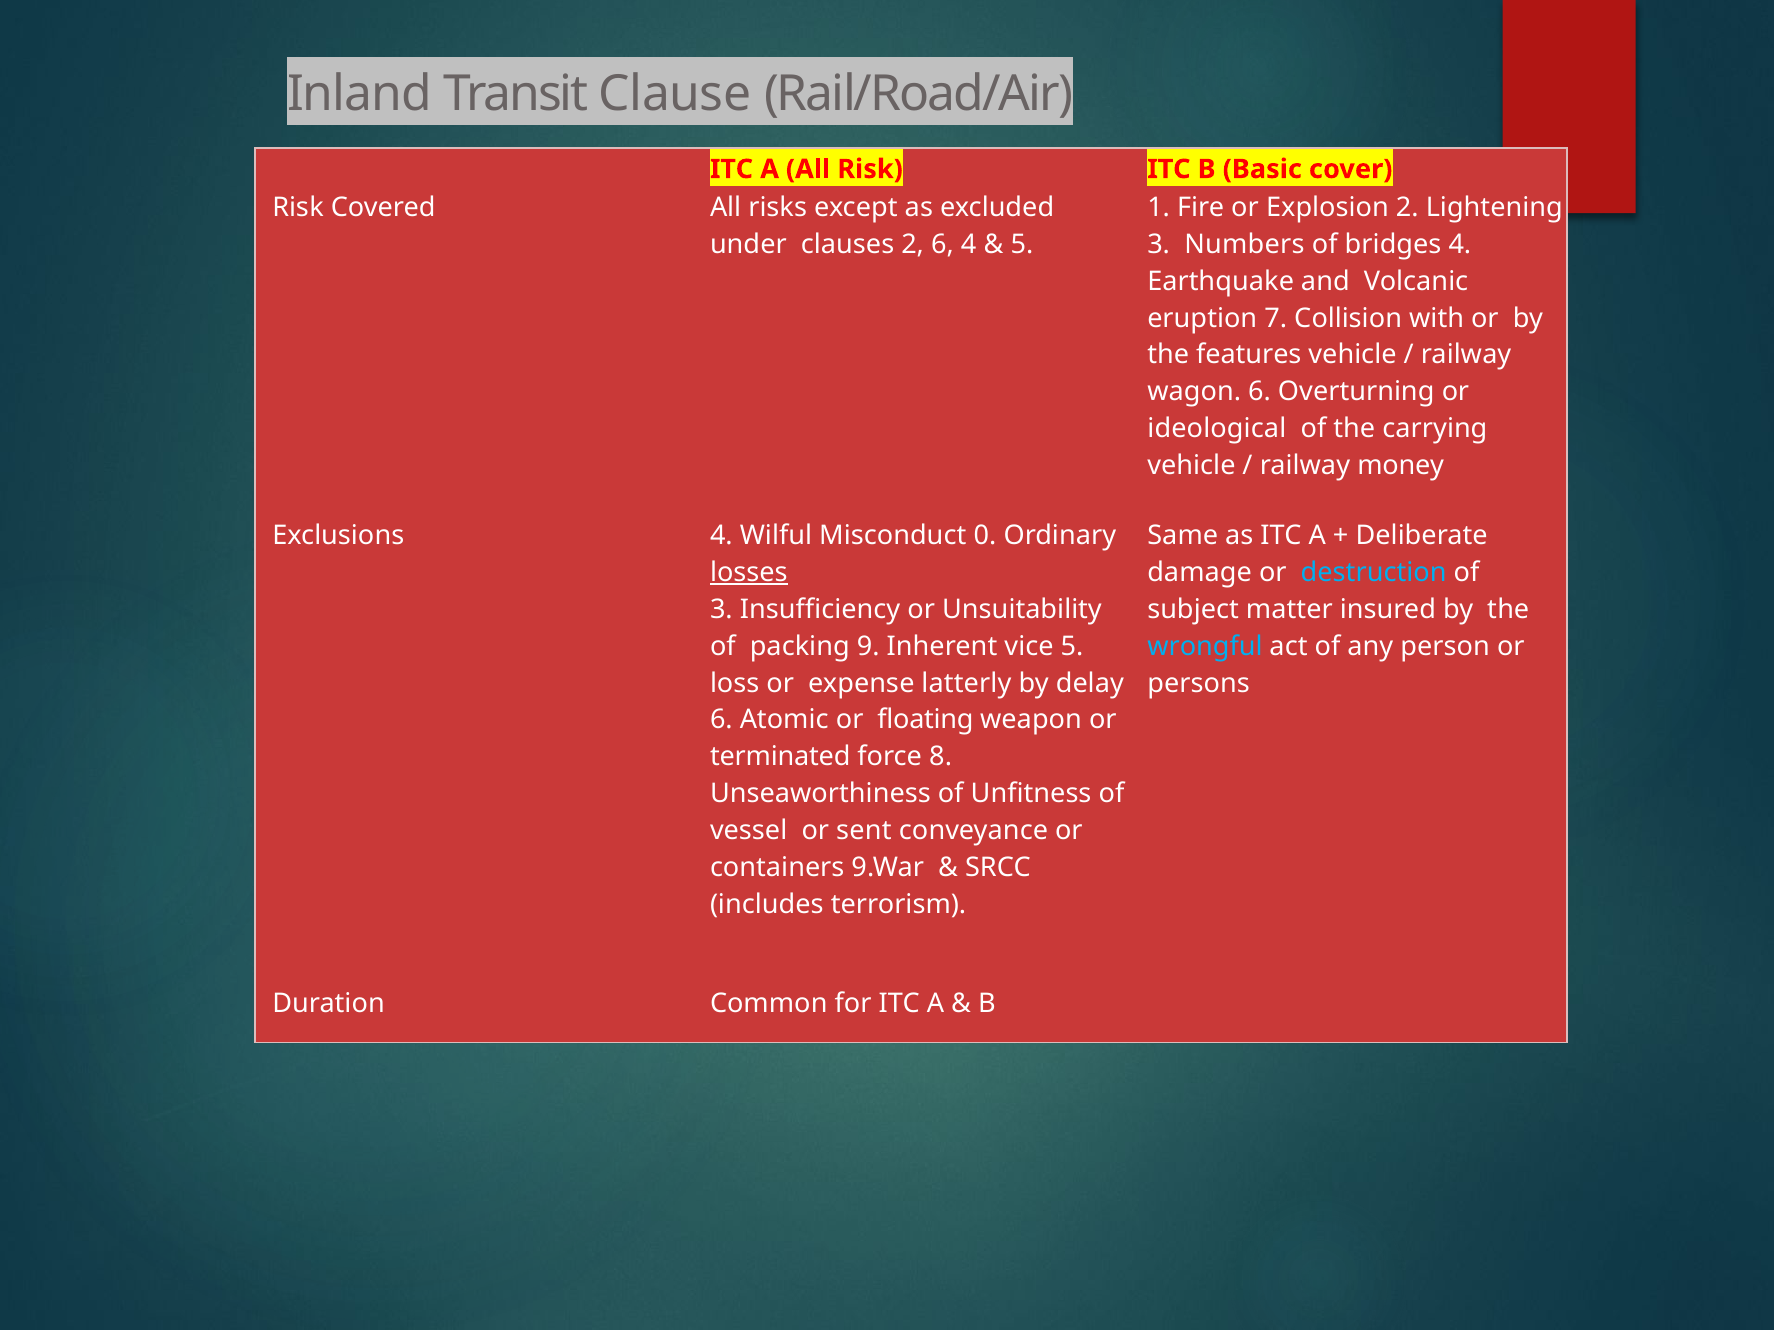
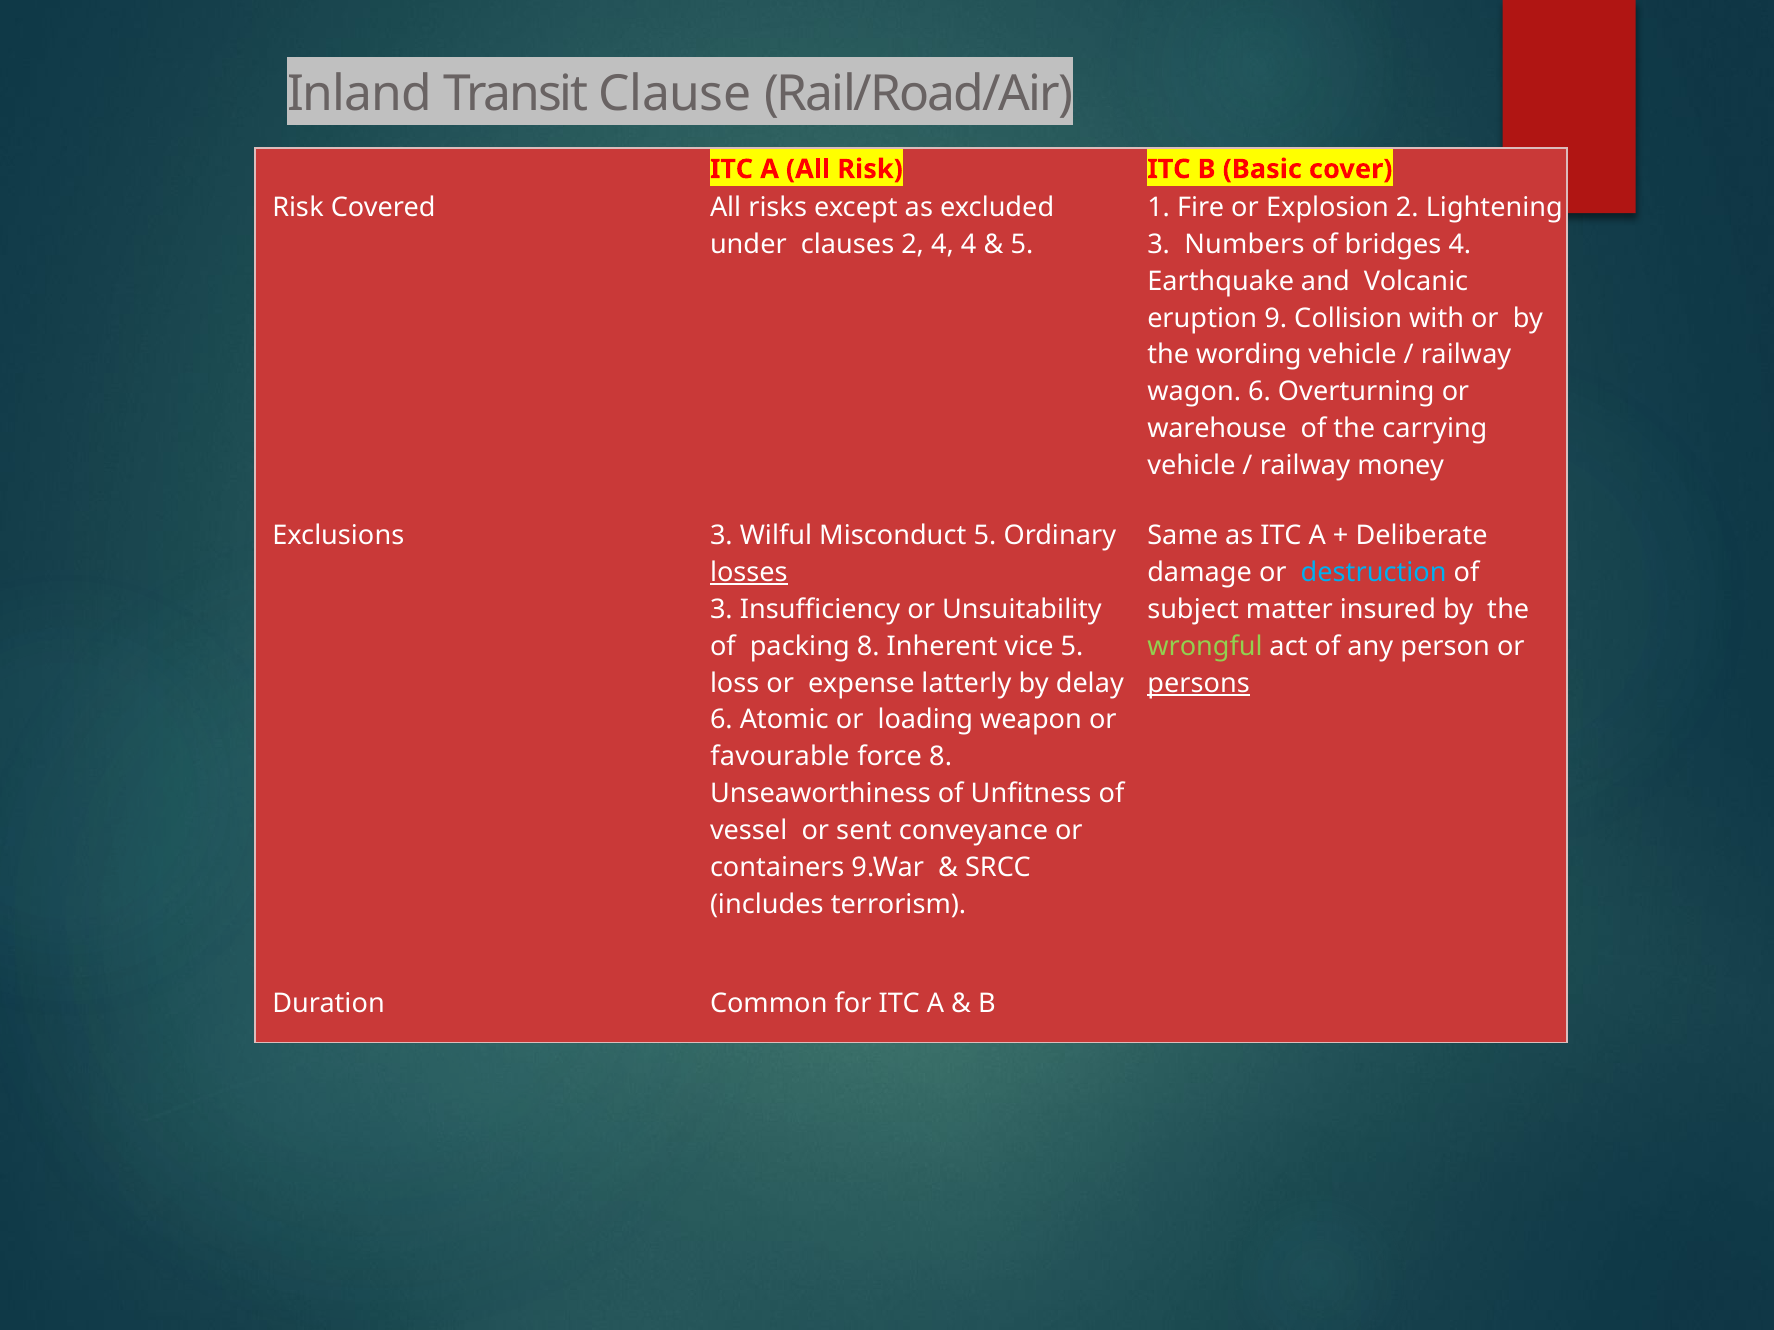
2 6: 6 -> 4 (943, 244)
7: 7 -> 9 (1276, 318)
features: features -> wording (1249, 355)
ideological: ideological -> warehouse (1217, 429)
Exclusions 4: 4 -> 3 (721, 536)
Misconduct 0: 0 -> 5 (985, 536)
packing 9: 9 -> 8 (868, 646)
wrongful colour: light blue -> light green (1205, 646)
persons underline: none -> present (1199, 683)
floating: floating -> loading (925, 720)
terminated: terminated -> favourable (780, 757)
